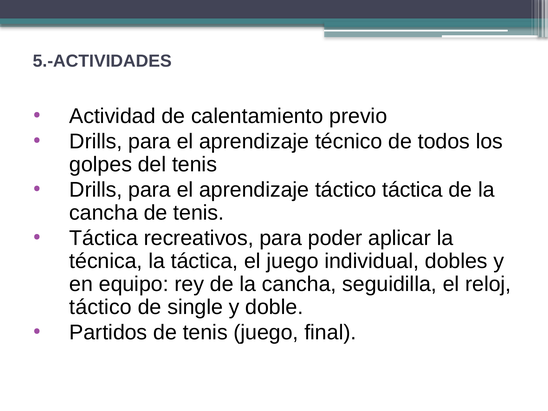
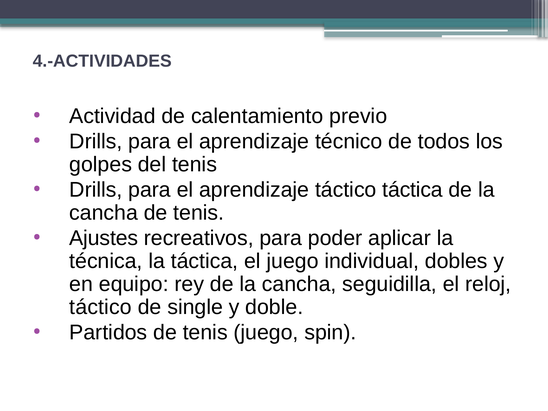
5.-ACTIVIDADES: 5.-ACTIVIDADES -> 4.-ACTIVIDADES (102, 61)
Táctica: Táctica -> Ajustes (104, 238)
final: final -> spin (330, 332)
